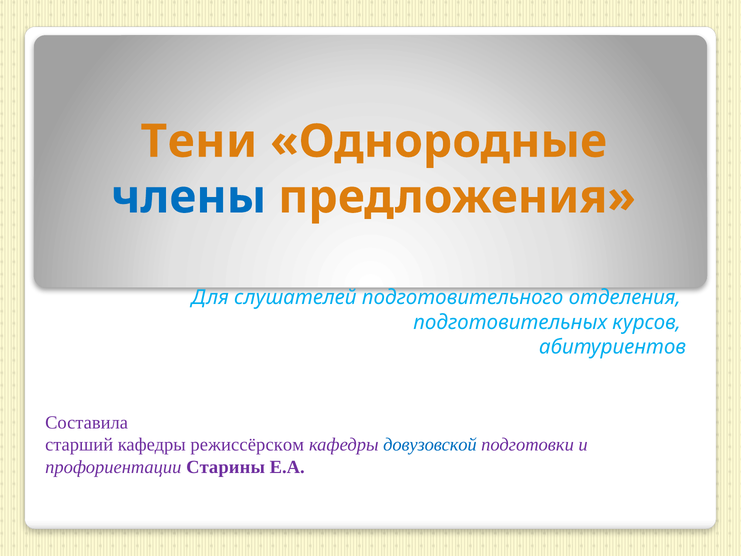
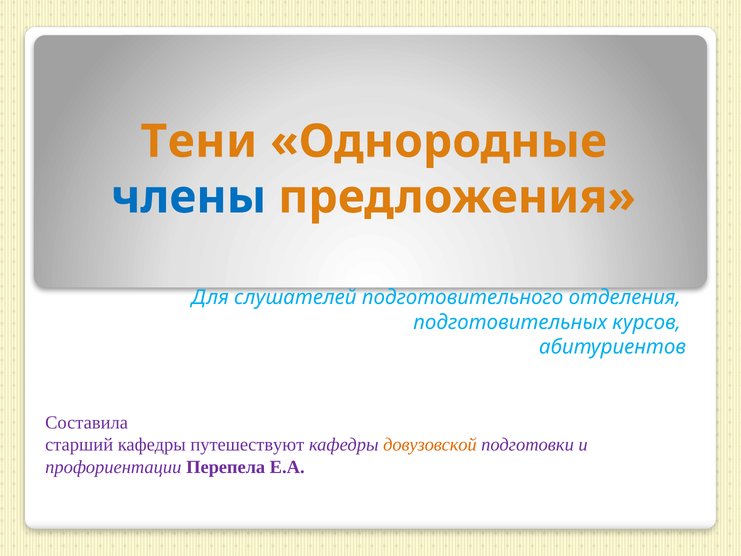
режиссёрском: режиссёрском -> путешествуют (247, 444)
довузовской colour: blue -> orange (430, 444)
Старины: Старины -> Перепела (226, 467)
